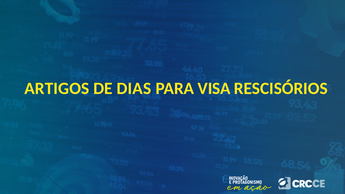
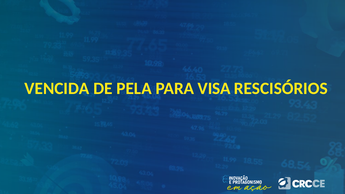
ARTIGOS: ARTIGOS -> VENCIDA (57, 88)
DIAS: DIAS -> PELA (134, 88)
